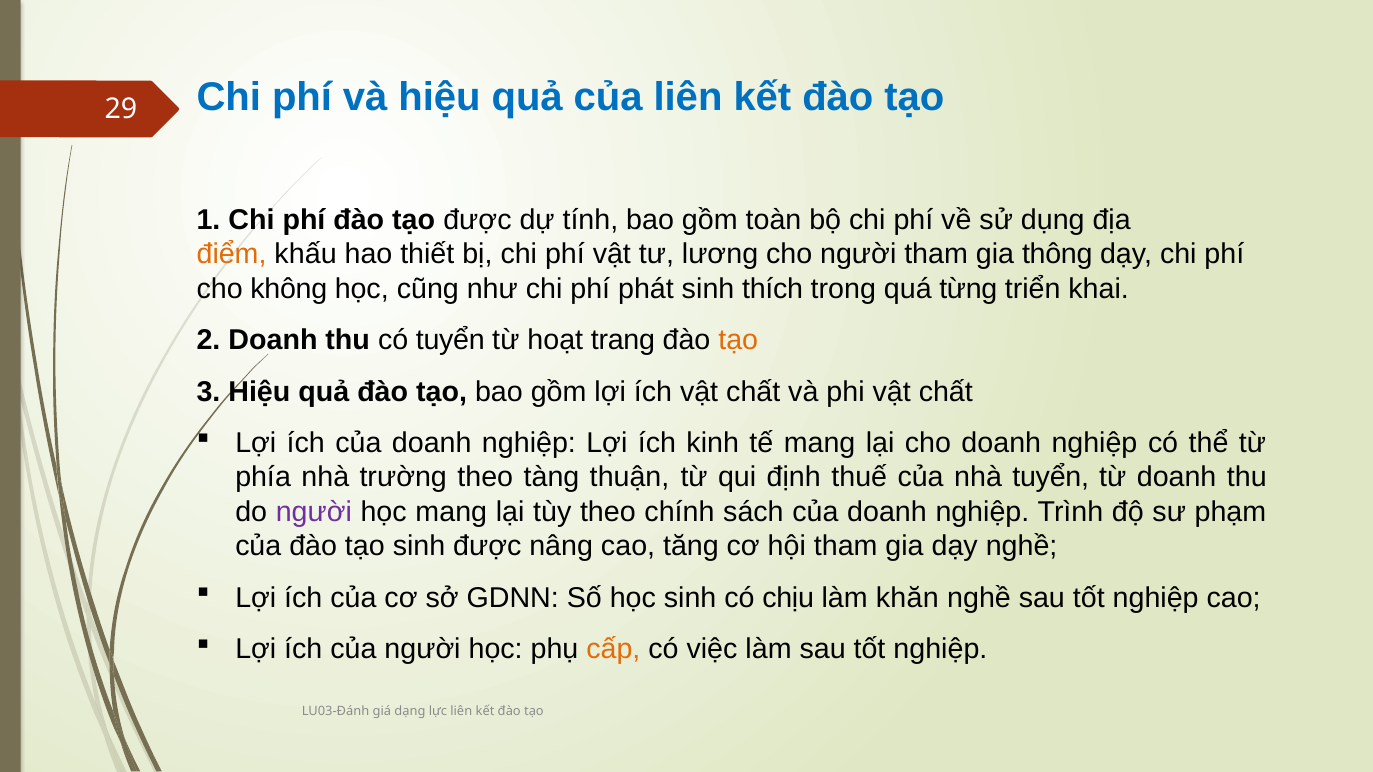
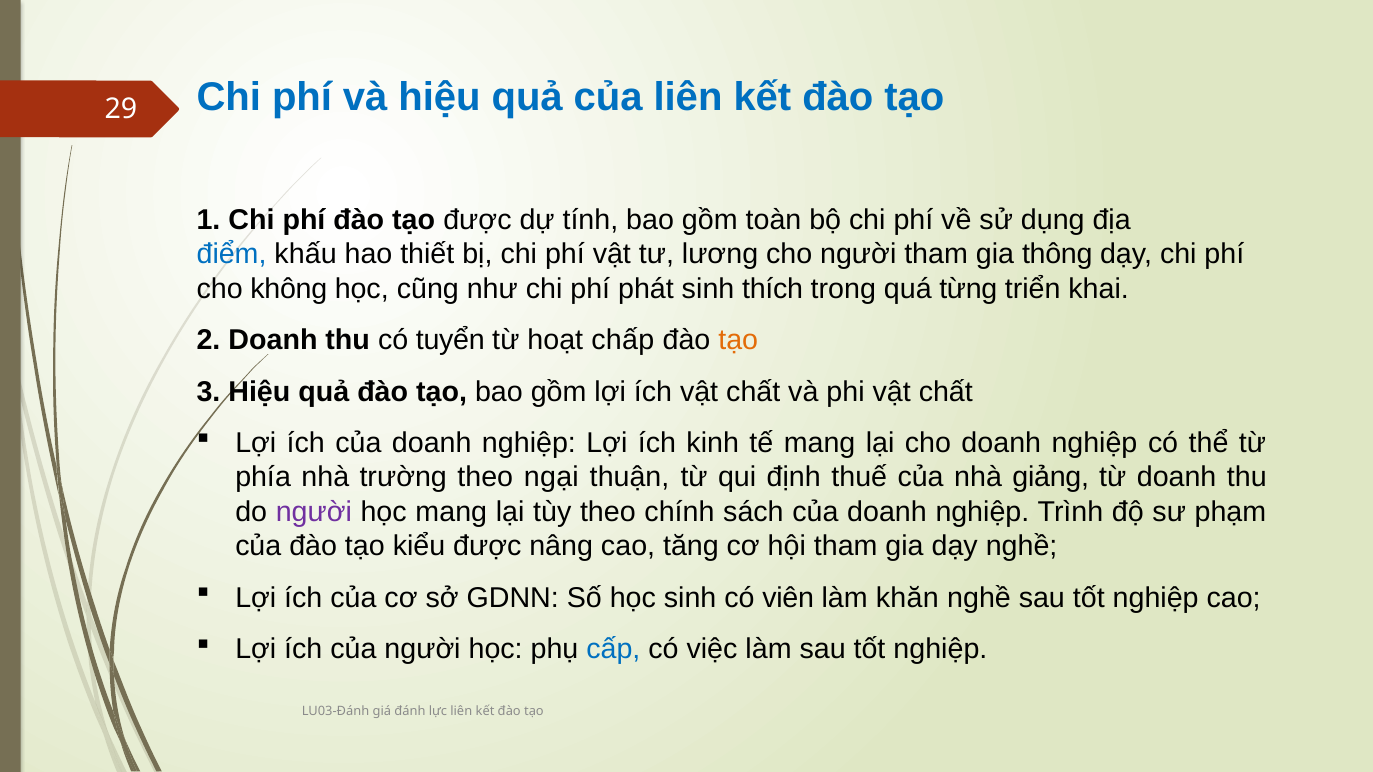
điểm colour: orange -> blue (232, 254)
trang: trang -> chấp (623, 340)
tàng: tàng -> ngại (551, 478)
nhà tuyển: tuyển -> giảng (1051, 478)
tạo sinh: sinh -> kiểu (419, 546)
chịu: chịu -> viên (788, 598)
cấp colour: orange -> blue (613, 649)
dạng: dạng -> đánh (410, 711)
